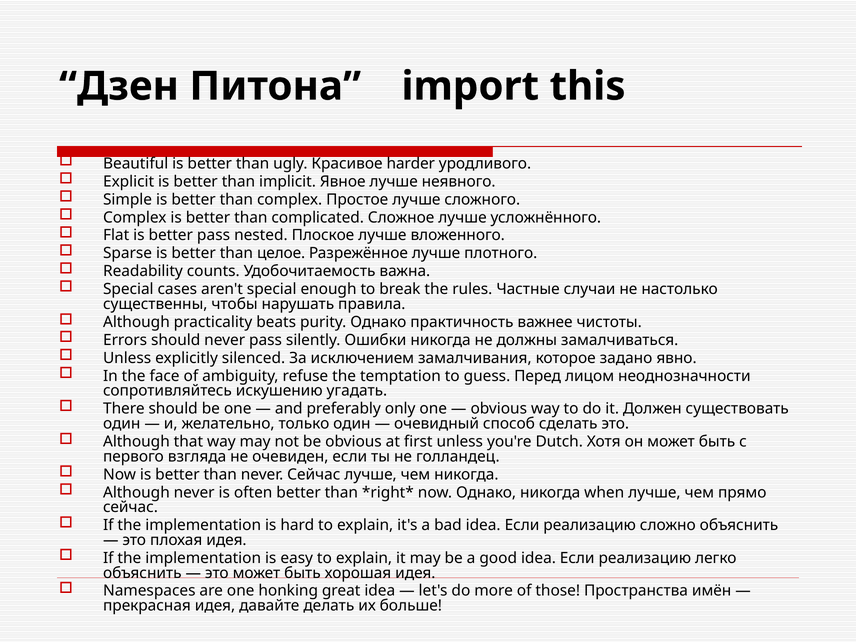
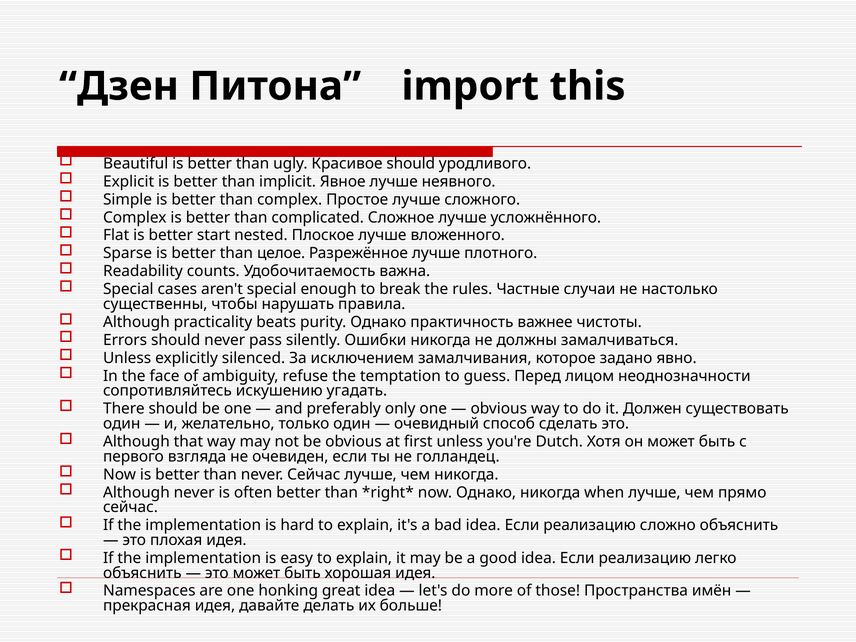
Красивое harder: harder -> should (411, 164)
better pass: pass -> start (214, 235)
